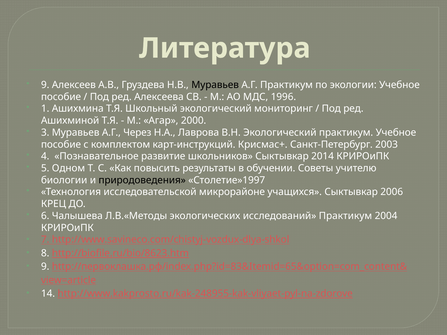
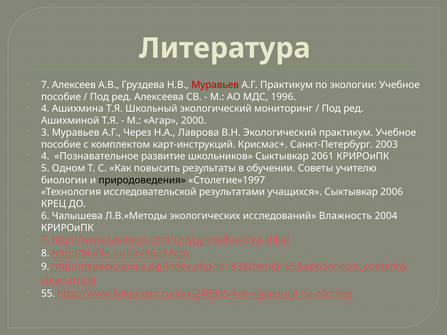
9: 9 -> 7 (45, 85)
Муравьев colour: black -> red (215, 85)
1: 1 -> 4 (45, 109)
2014: 2014 -> 2061 (323, 156)
микрорайоне: микрорайоне -> результатами (232, 192)
исследований Практикум: Практикум -> Влажность (345, 216)
14: 14 -> 55 (48, 294)
